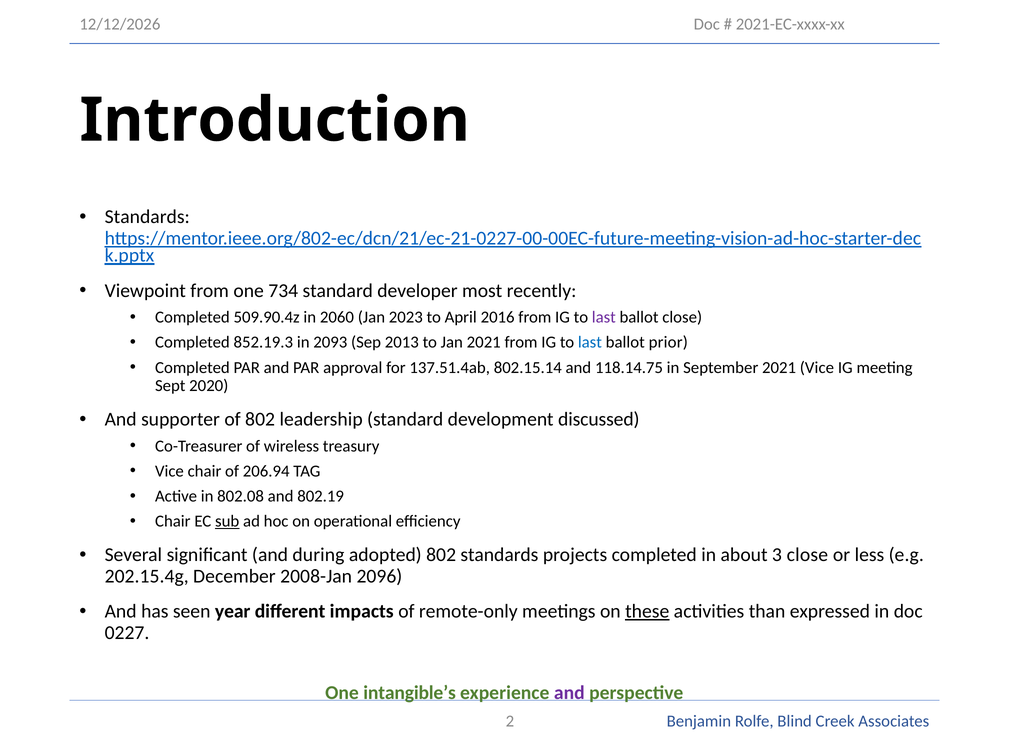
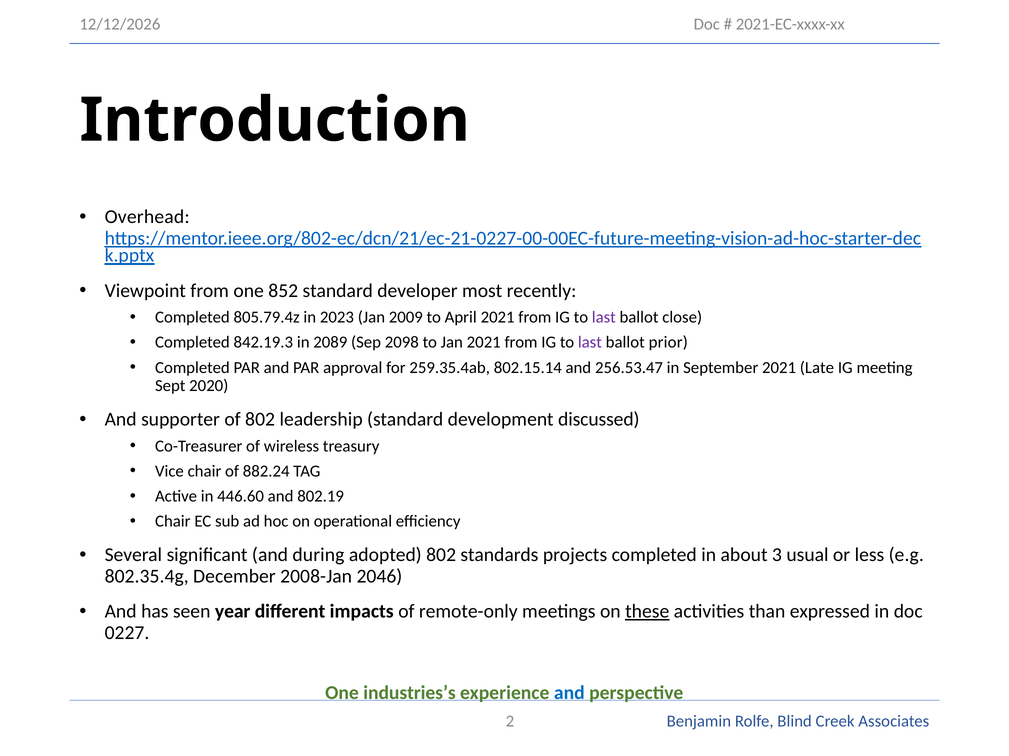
Standards: Standards -> Overhead (147, 217)
734: 734 -> 852 (283, 291)
509.90.4z: 509.90.4z -> 805.79.4z (267, 318)
2060: 2060 -> 2023 (337, 318)
2023: 2023 -> 2009 (406, 318)
April 2016: 2016 -> 2021 (498, 318)
852.19.3: 852.19.3 -> 842.19.3 (263, 343)
2093: 2093 -> 2089 (330, 343)
2013: 2013 -> 2098 (402, 343)
last colour: blue -> purple (590, 343)
137.51.4ab: 137.51.4ab -> 259.35.4ab (450, 368)
118.14.75: 118.14.75 -> 256.53.47 (629, 368)
2021 Vice: Vice -> Late (817, 368)
206.94: 206.94 -> 882.24 (266, 472)
802.08: 802.08 -> 446.60 (241, 497)
sub underline: present -> none (227, 522)
3 close: close -> usual (808, 556)
202.15.4g: 202.15.4g -> 802.35.4g (147, 577)
2096: 2096 -> 2046 (379, 577)
intangible’s: intangible’s -> industries’s (410, 694)
and colour: purple -> blue (569, 694)
